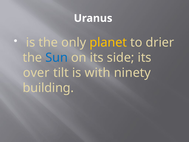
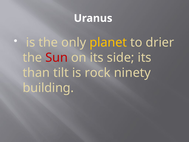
Sun colour: blue -> red (57, 58)
over: over -> than (36, 73)
with: with -> rock (98, 73)
